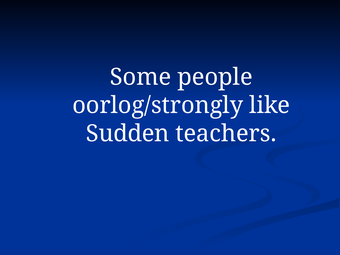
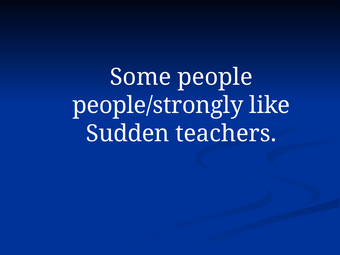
oorlog/strongly: oorlog/strongly -> people/strongly (158, 105)
